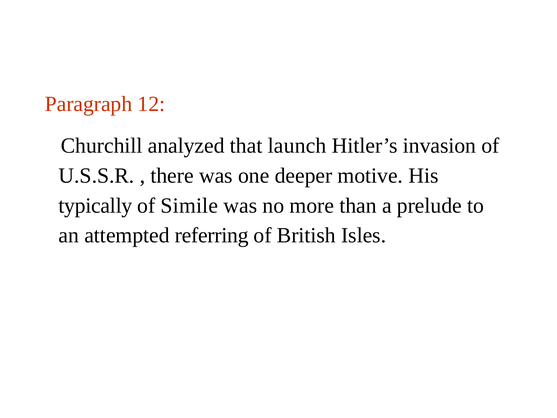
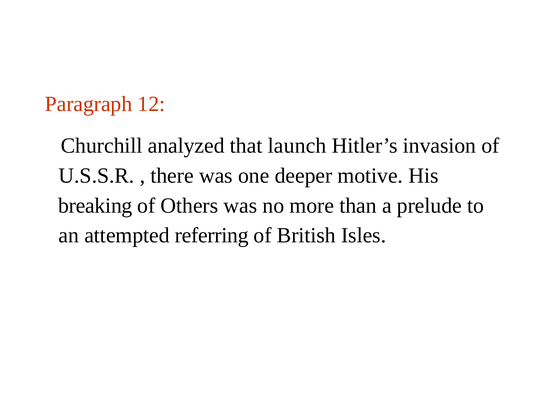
typically: typically -> breaking (95, 205)
Simile: Simile -> Others (189, 205)
